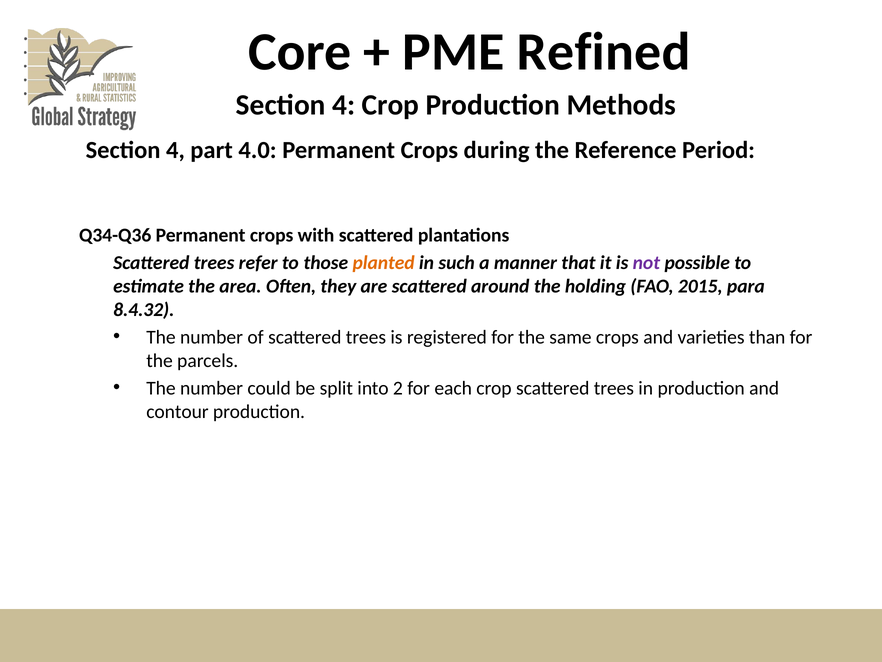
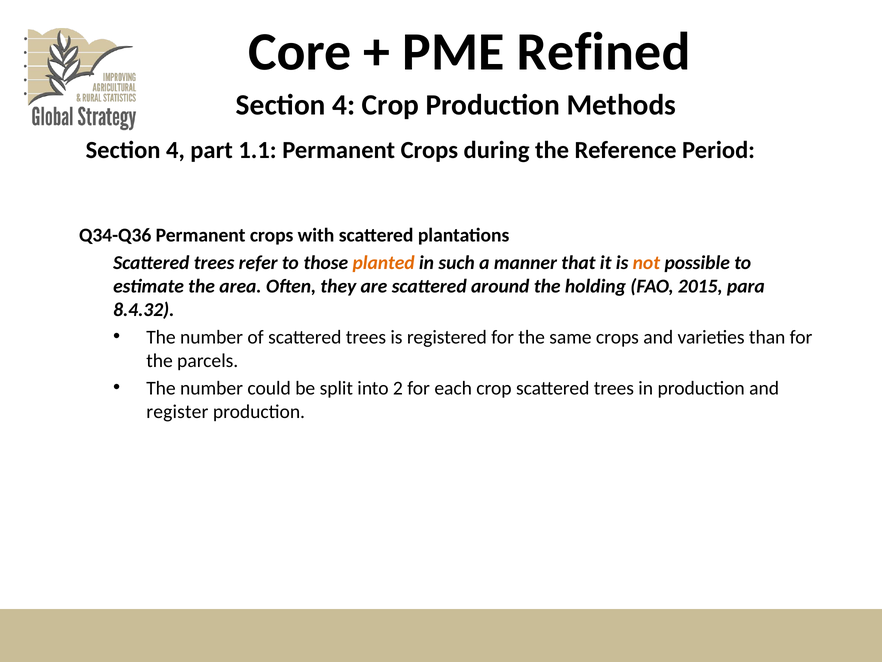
4.0: 4.0 -> 1.1 (258, 150)
not colour: purple -> orange (646, 262)
contour: contour -> register (177, 411)
